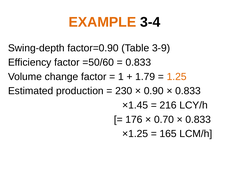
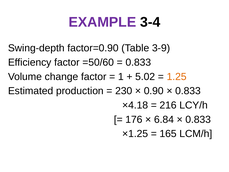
EXAMPLE colour: orange -> purple (102, 22)
1.79: 1.79 -> 5.02 (145, 77)
×1.45: ×1.45 -> ×4.18 (135, 105)
0.70: 0.70 -> 6.84 (164, 119)
